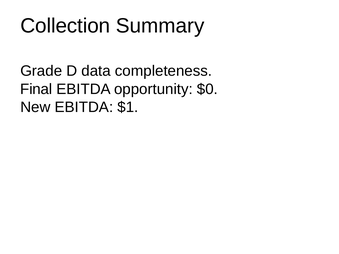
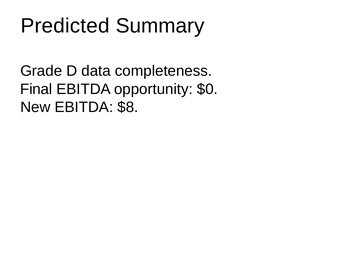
Collection: Collection -> Predicted (65, 26)
$1: $1 -> $8 (128, 107)
